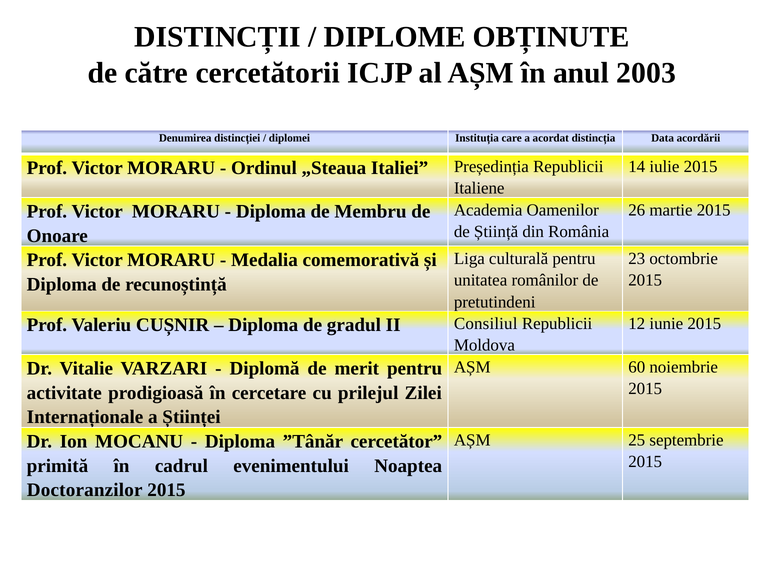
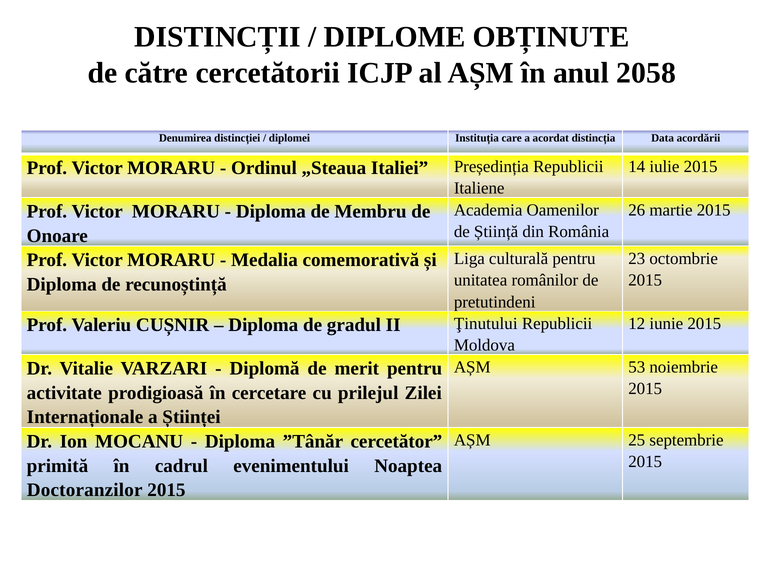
2003: 2003 -> 2058 (646, 73)
Consiliul: Consiliul -> Ţinutului (486, 324)
60: 60 -> 53 (637, 367)
